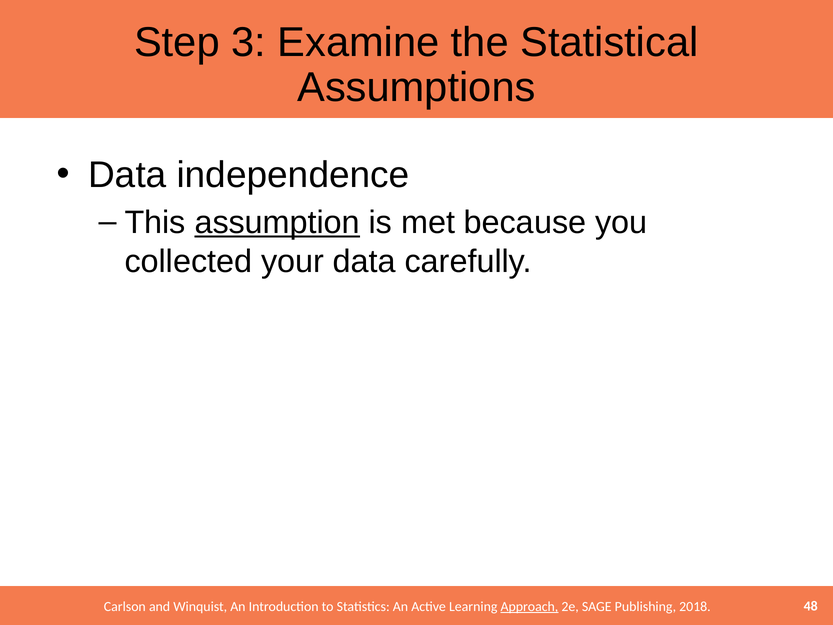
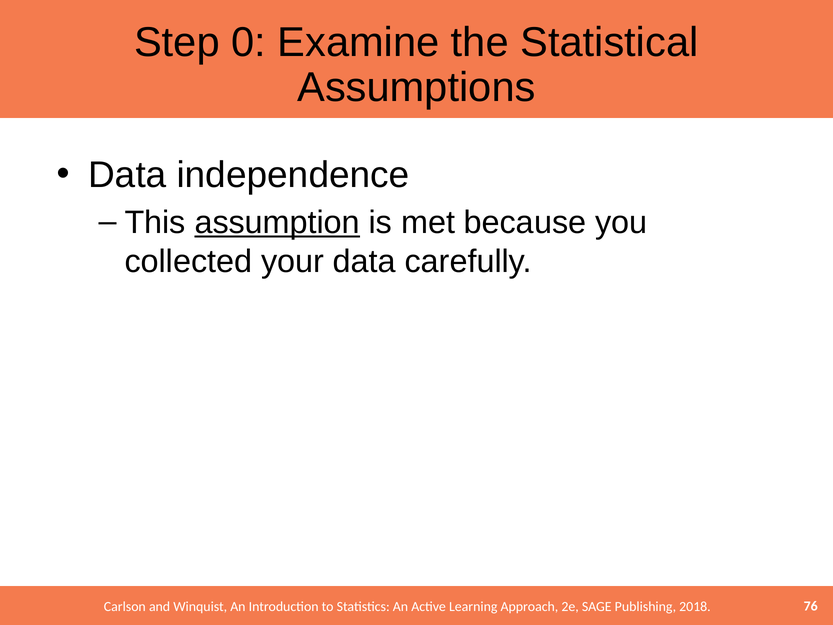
3: 3 -> 0 (249, 42)
Approach underline: present -> none (529, 606)
48: 48 -> 76 (811, 606)
